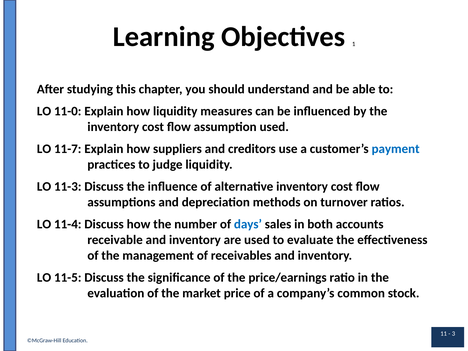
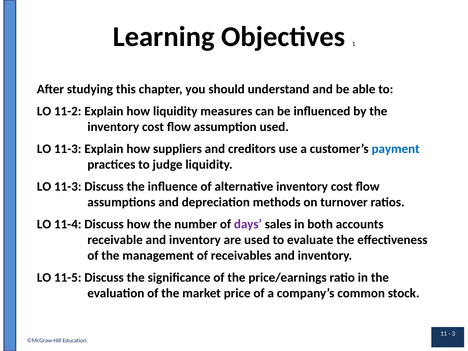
11-0: 11-0 -> 11-2 (68, 111)
11-7: 11-7 -> 11-3 (68, 149)
days colour: blue -> purple (248, 224)
